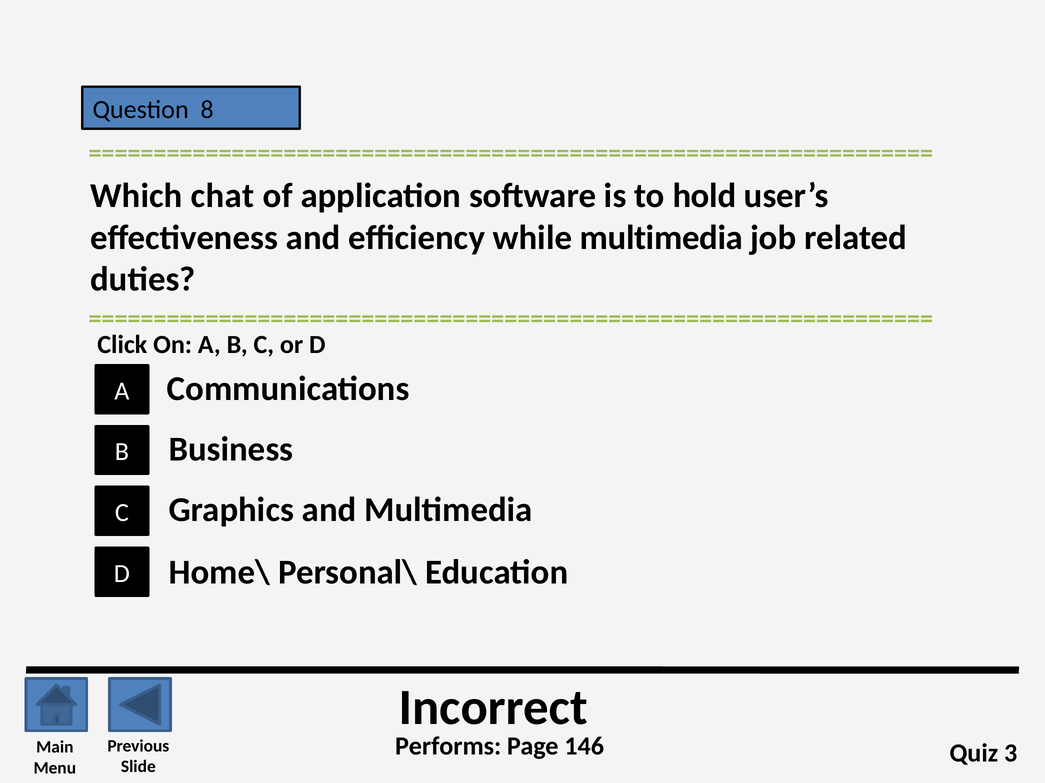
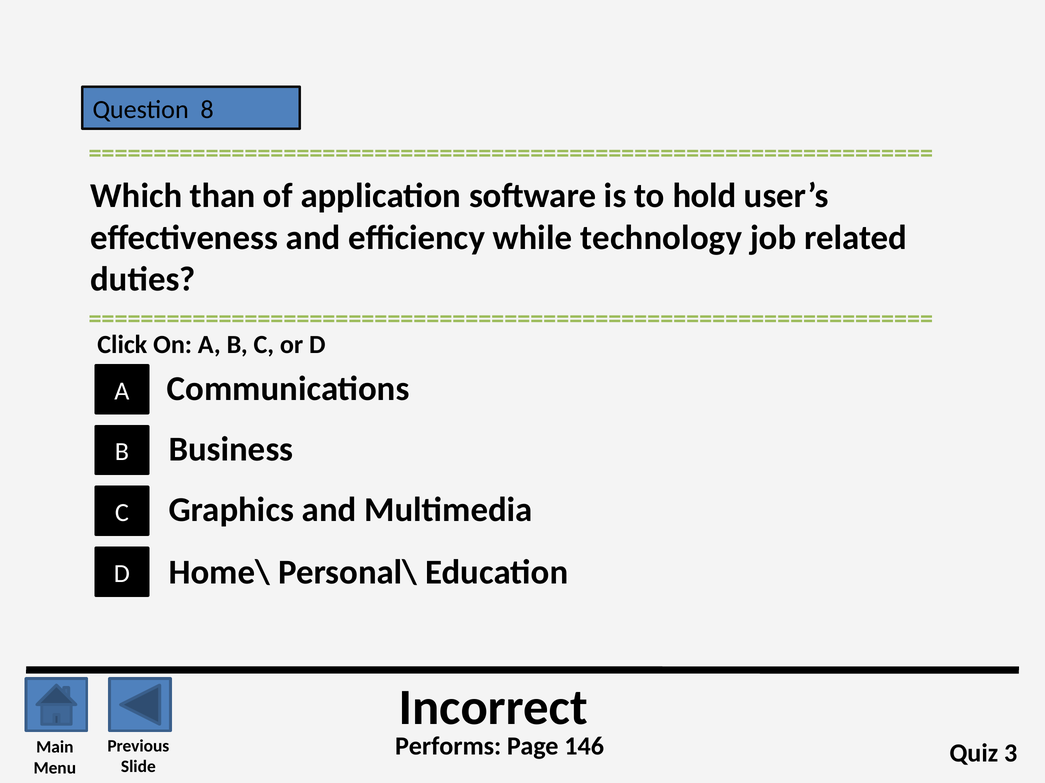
chat: chat -> than (223, 196)
while multimedia: multimedia -> technology (661, 238)
